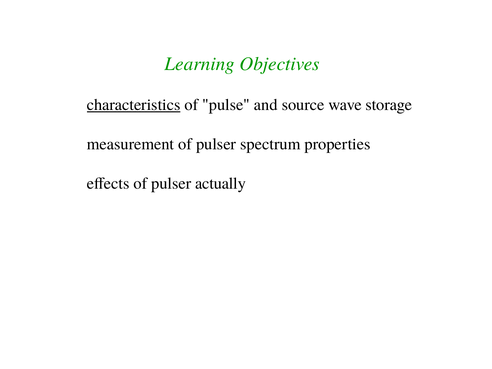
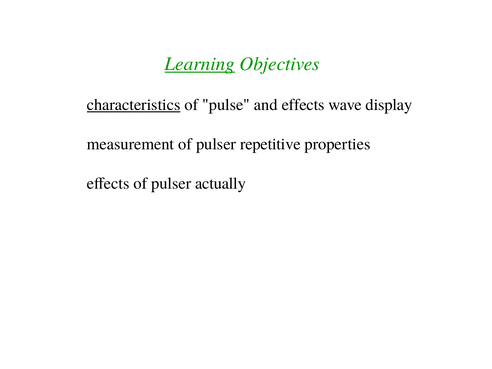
Learning underline: none -> present (200, 64)
and source: source -> effects (303, 105)
storage: storage -> display (389, 105)
spectrum: spectrum -> repetitive (270, 144)
